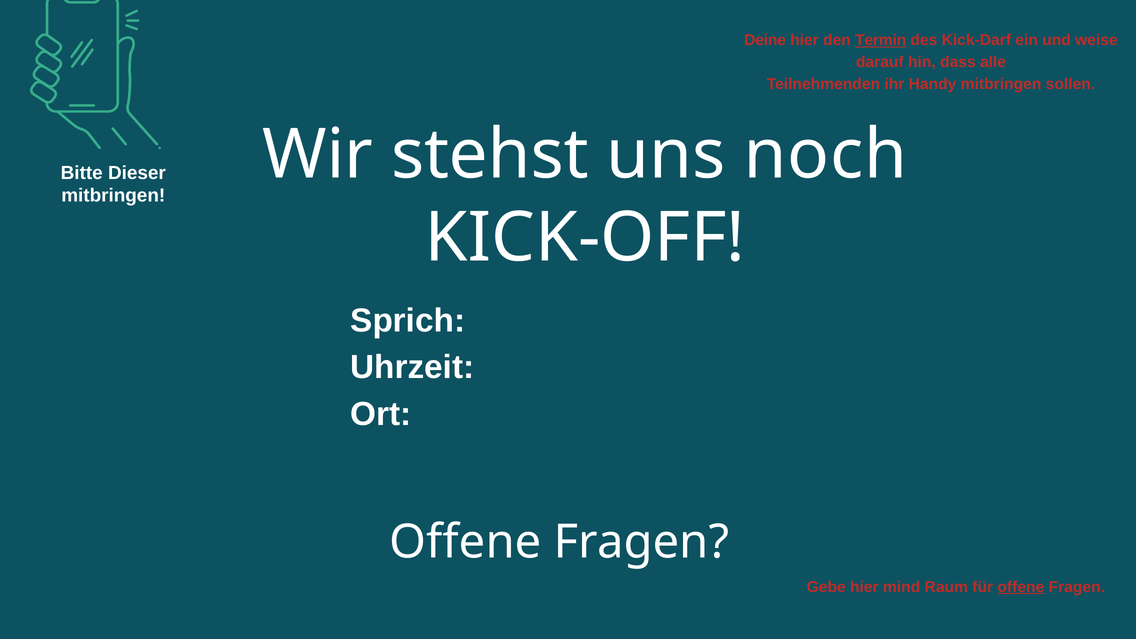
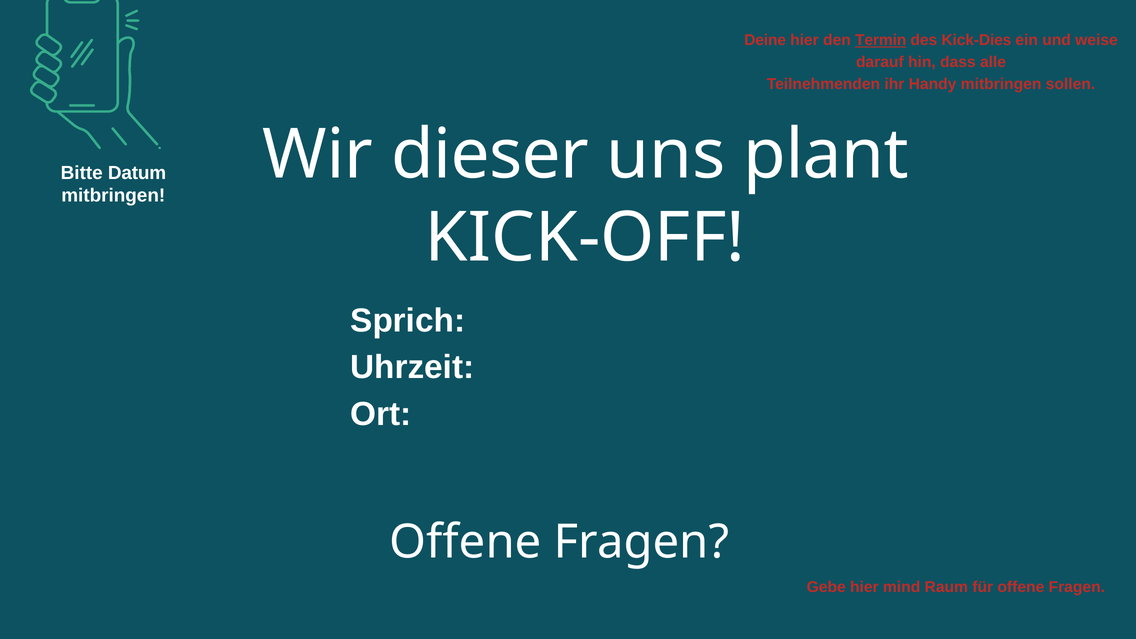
Kick-Darf: Kick-Darf -> Kick-Dies (976, 40)
stehst: stehst -> dieser (490, 155)
noch: noch -> plant (826, 155)
Dieser: Dieser -> Datum (137, 173)
offene underline: present -> none (1021, 587)
